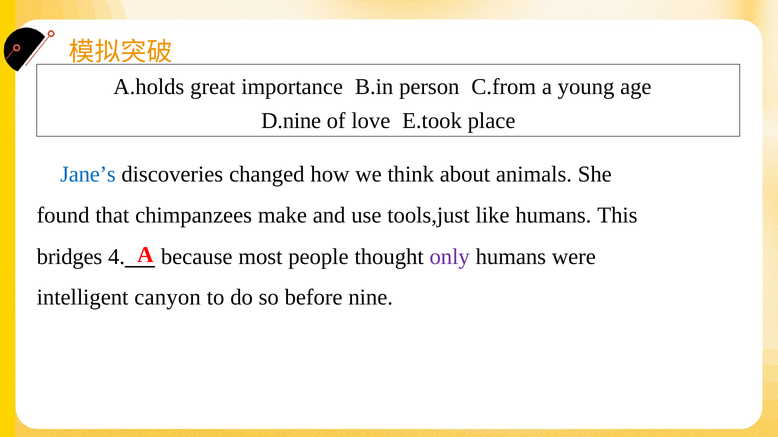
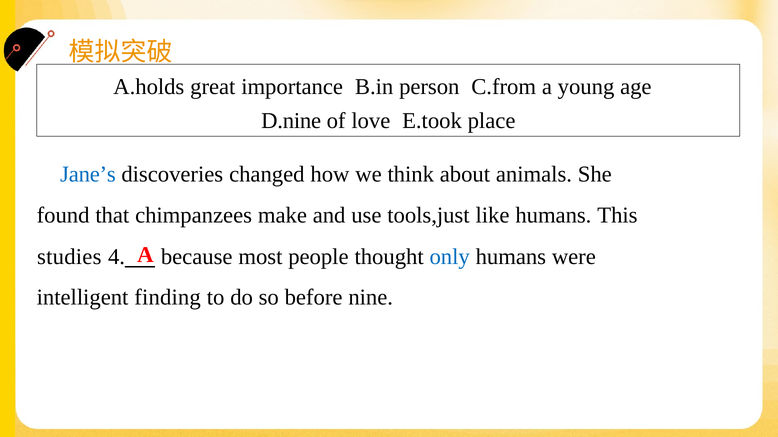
bridges: bridges -> studies (69, 257)
only colour: purple -> blue (450, 257)
canyon: canyon -> finding (168, 298)
